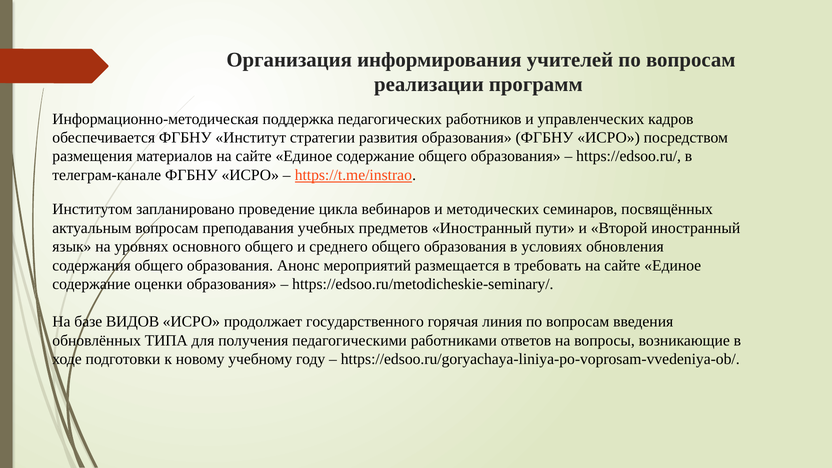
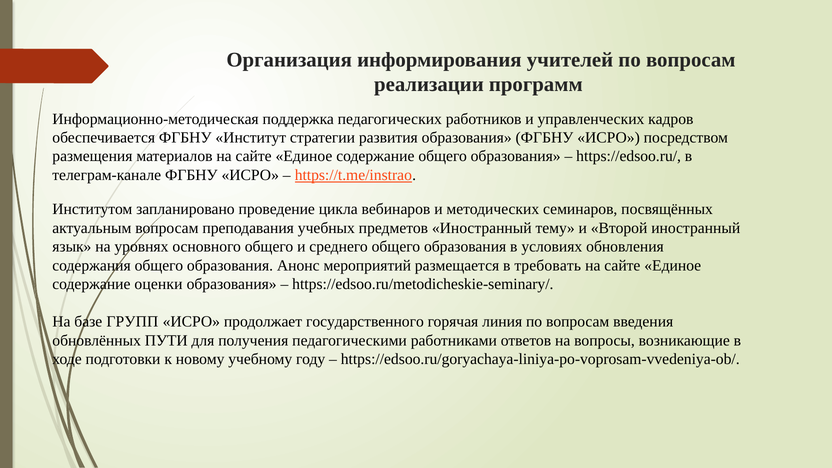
пути: пути -> тему (555, 228)
ВИДОВ: ВИДОВ -> ГРУПП (132, 322)
ТИПА: ТИПА -> ПУТИ (166, 340)
